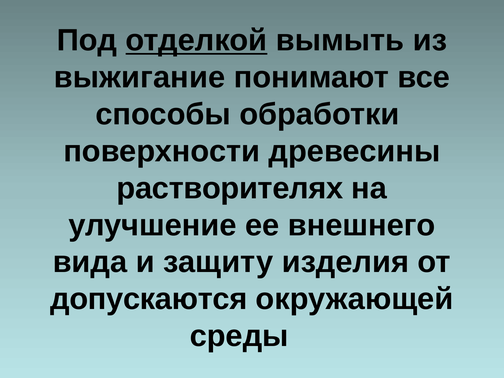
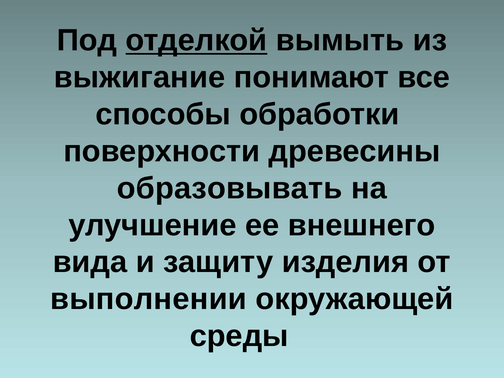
растворителях: растворителях -> образовывать (230, 188)
допускаются: допускаются -> выполнении (148, 299)
